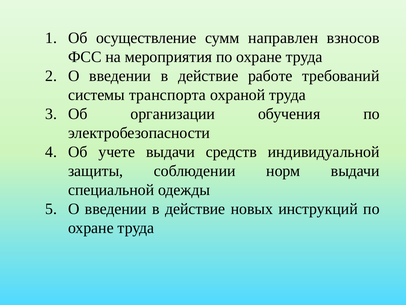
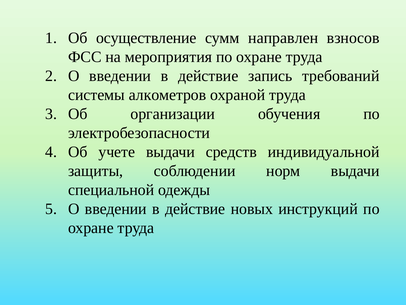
работе: работе -> запись (270, 76)
транспорта: транспорта -> алкометров (168, 95)
